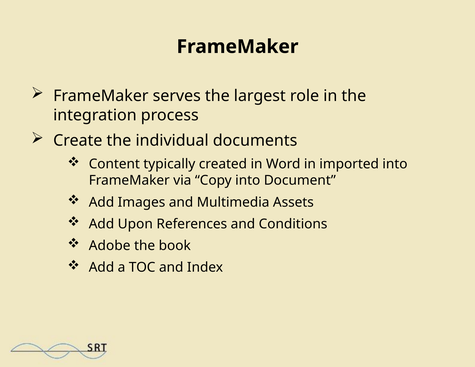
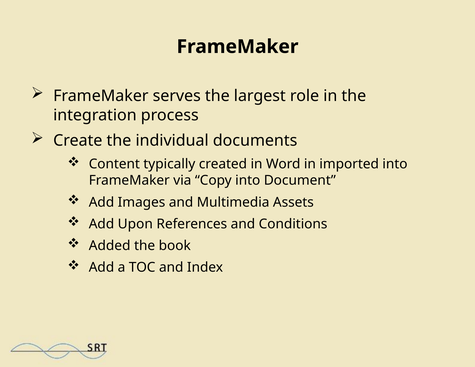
Adobe: Adobe -> Added (110, 246)
